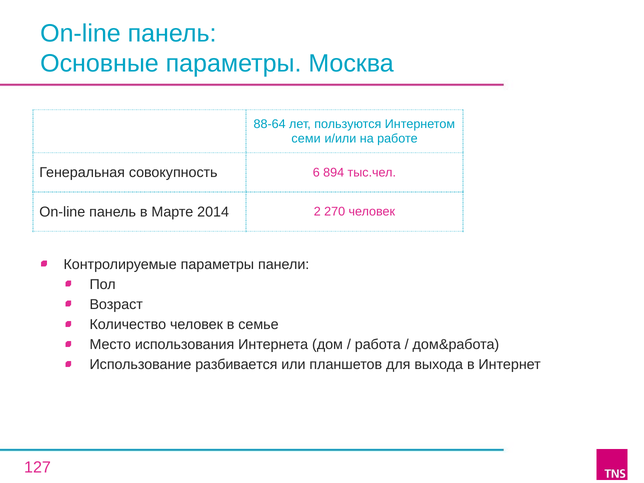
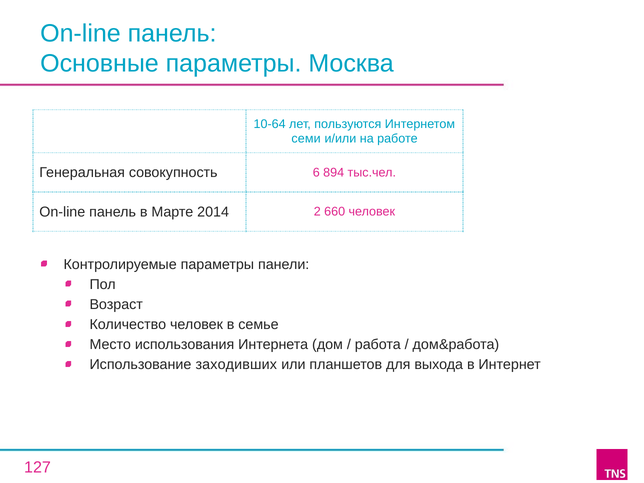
88-64: 88-64 -> 10-64 (270, 124)
270: 270 -> 660 (335, 212)
разбивается: разбивается -> заходивших (236, 365)
